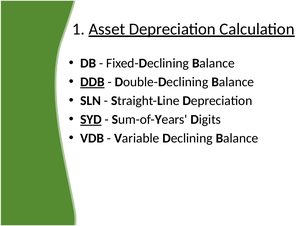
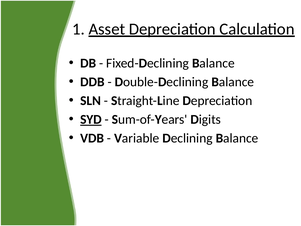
DDB underline: present -> none (92, 82)
